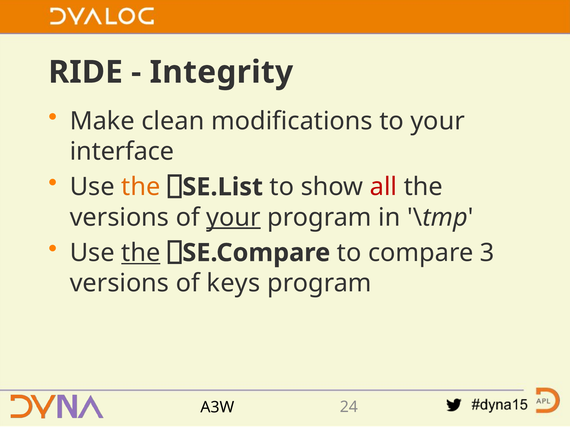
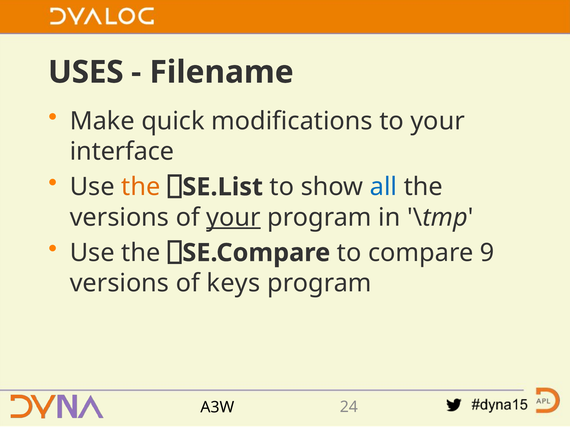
RIDE: RIDE -> USES (86, 72)
Integrity: Integrity -> Filename (222, 72)
clean: clean -> quick (173, 121)
all colour: red -> blue (384, 187)
the underline: present -> none (141, 253)
3: 3 -> 9 (487, 253)
